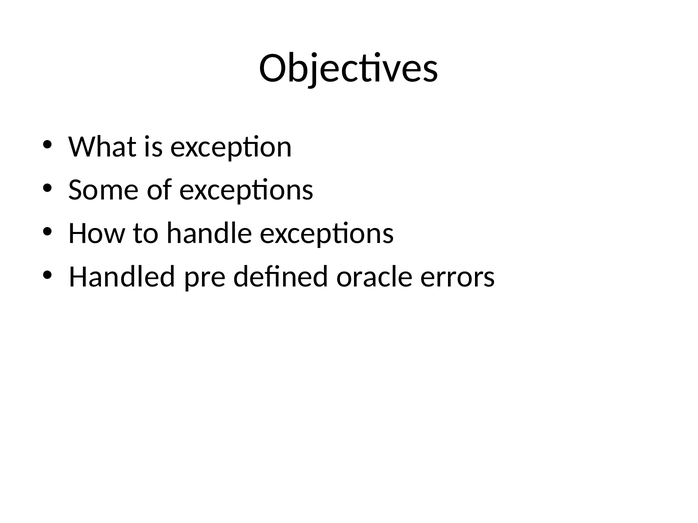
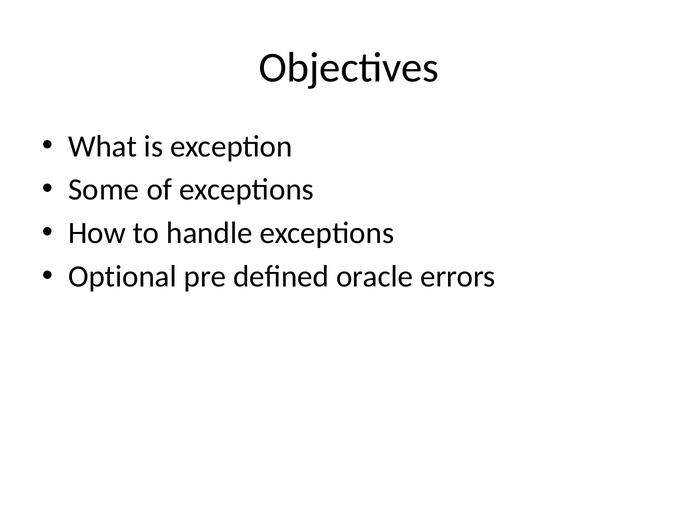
Handled: Handled -> Optional (122, 277)
